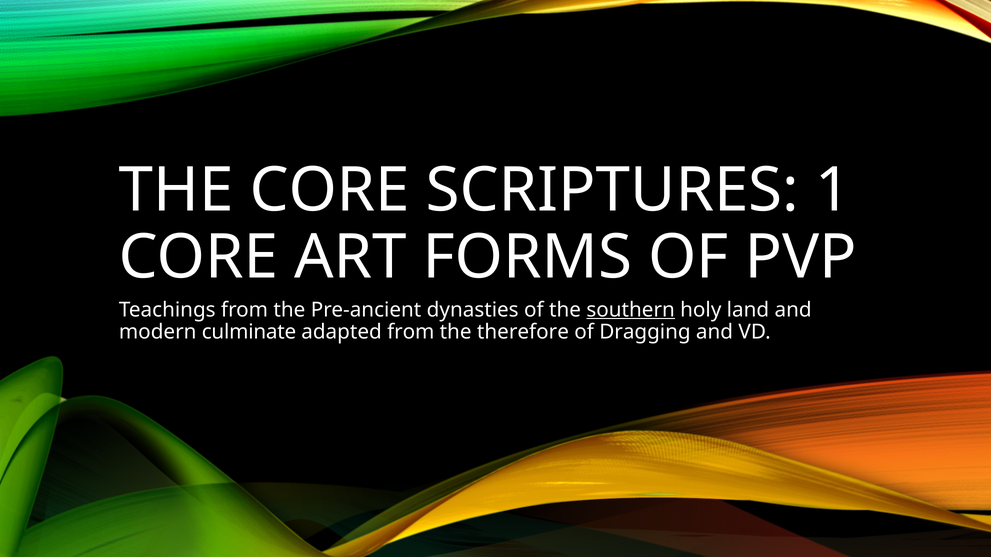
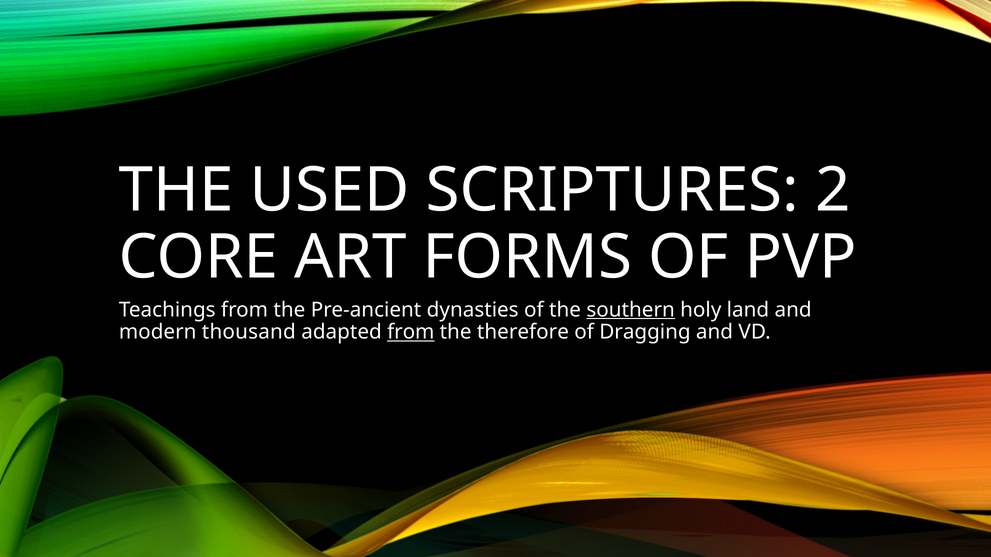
THE CORE: CORE -> USED (330, 190)
1: 1 -> 2 (833, 190)
culminate: culminate -> thousand (249, 332)
from underline: none -> present (411, 332)
